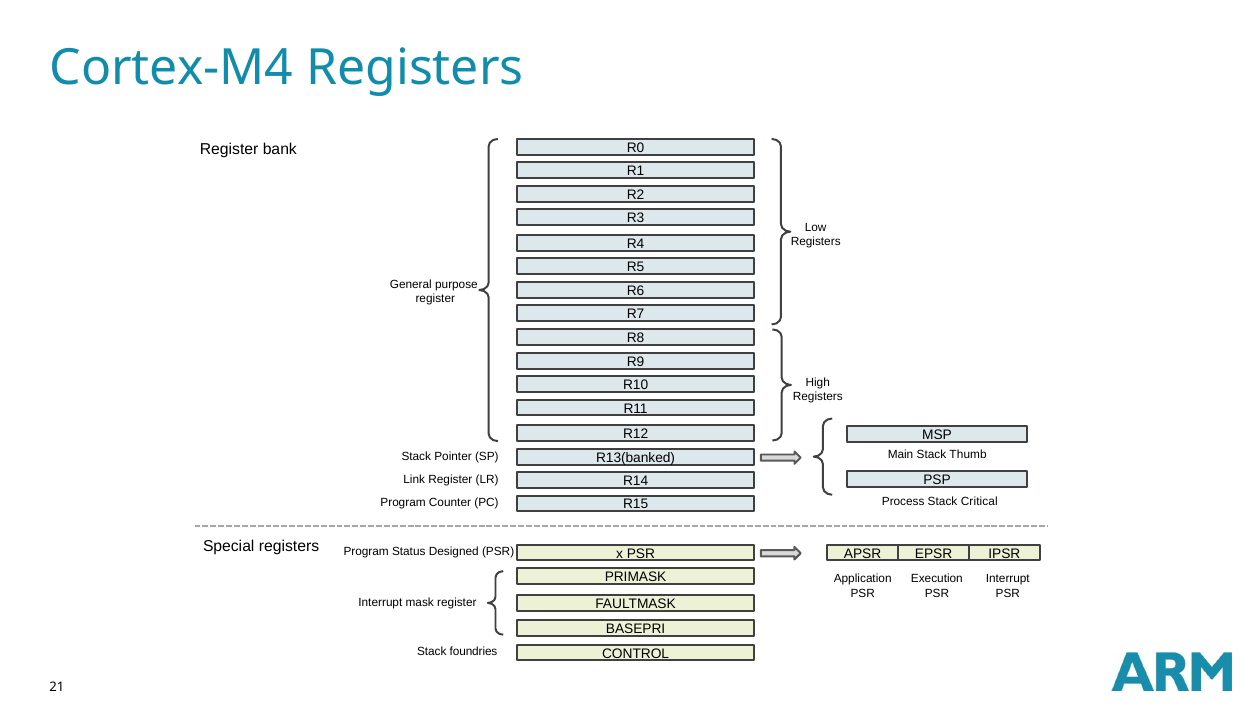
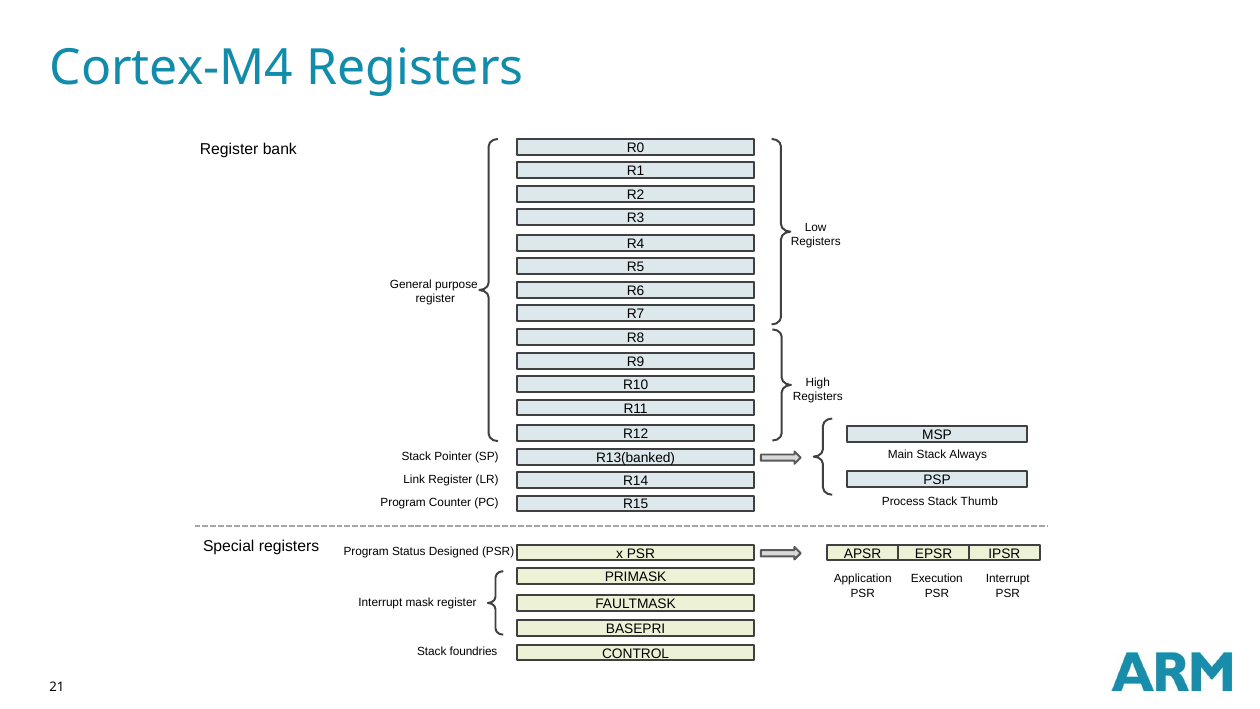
Thumb: Thumb -> Always (968, 454)
Critical: Critical -> Thumb (979, 502)
